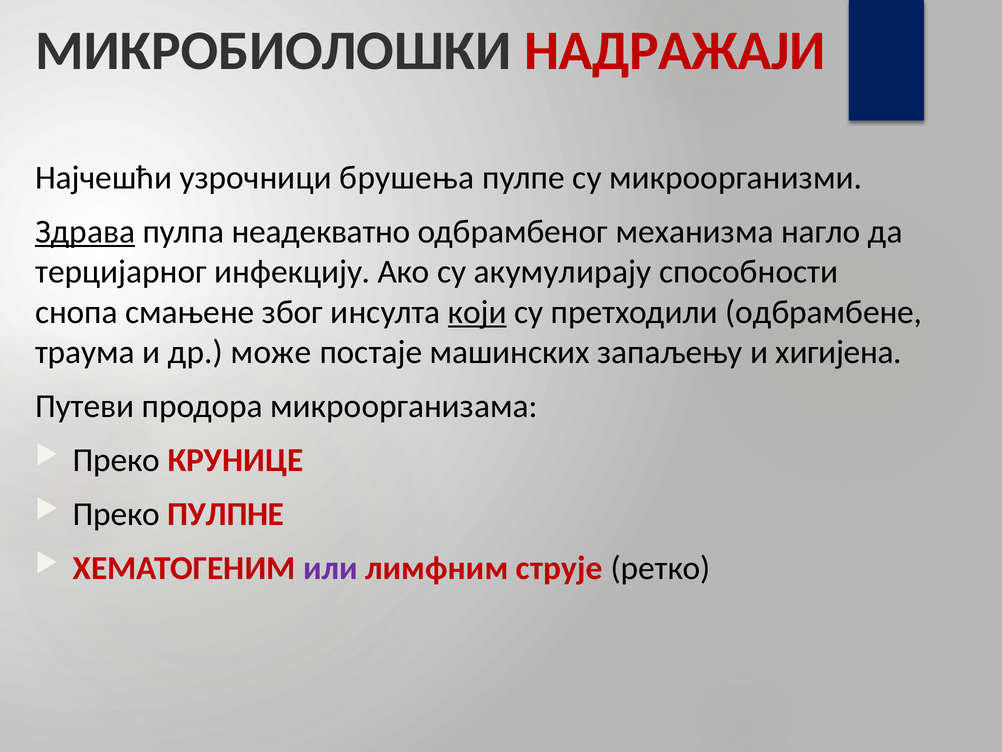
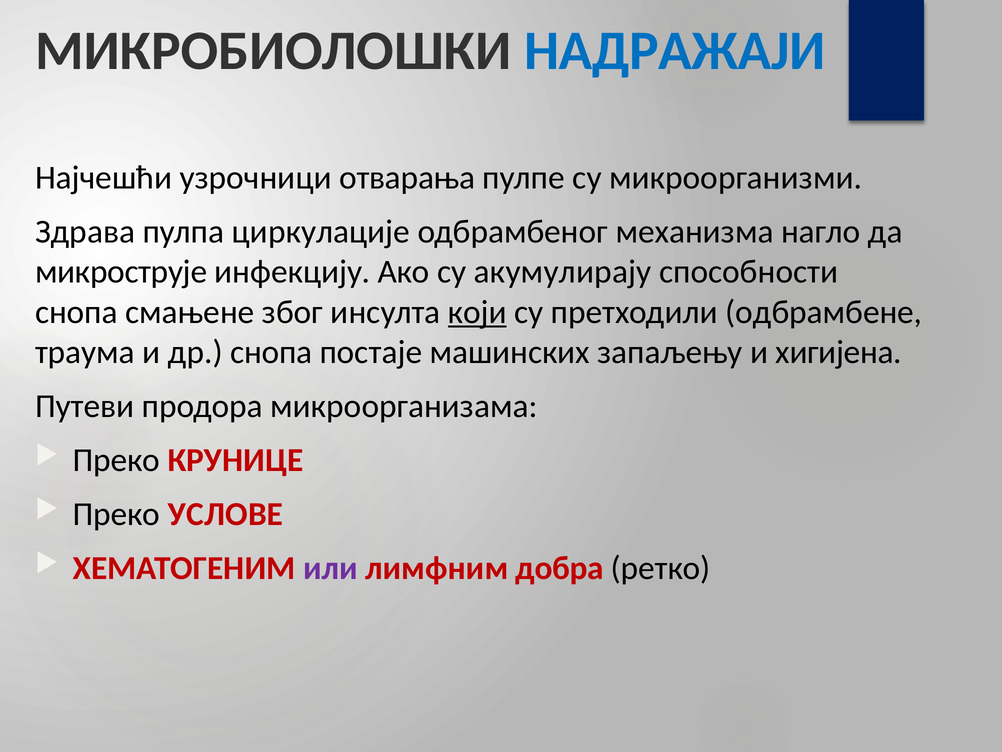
НАДРАЖАЈИ colour: red -> blue (675, 51)
брушења: брушења -> отварања (407, 178)
Здрава underline: present -> none (85, 232)
неадекватно: неадекватно -> циркулације (321, 232)
терцијарног: терцијарног -> микрострује (121, 272)
др може: може -> снопа (271, 352)
ПУЛПНЕ: ПУЛПНЕ -> УСЛОВЕ (225, 514)
струје: струје -> добра (560, 568)
